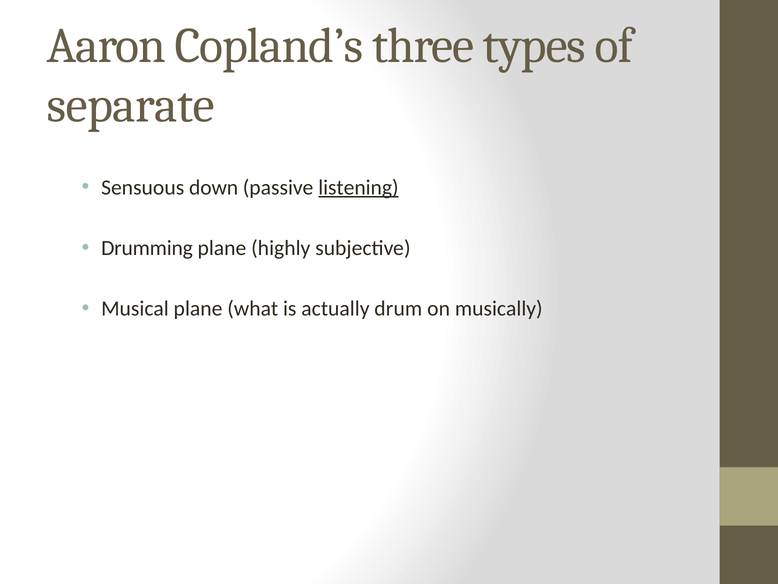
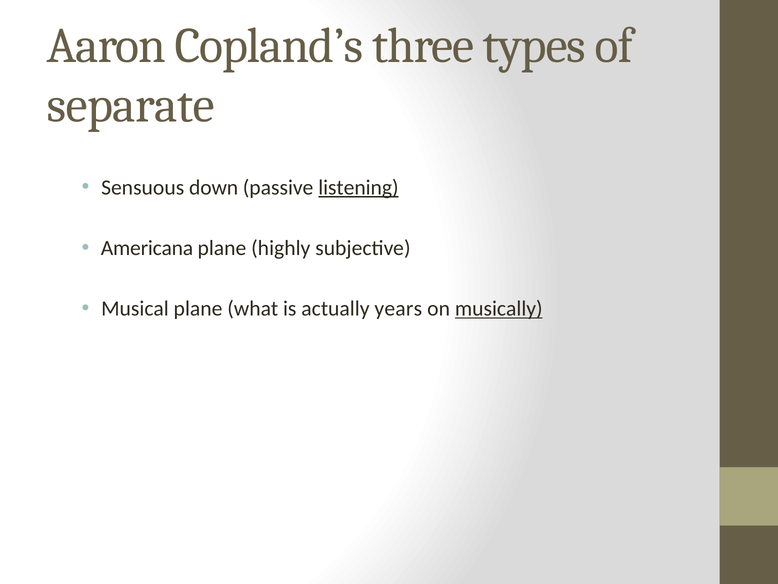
Drumming: Drumming -> Americana (147, 248)
drum: drum -> years (398, 308)
musically underline: none -> present (499, 308)
